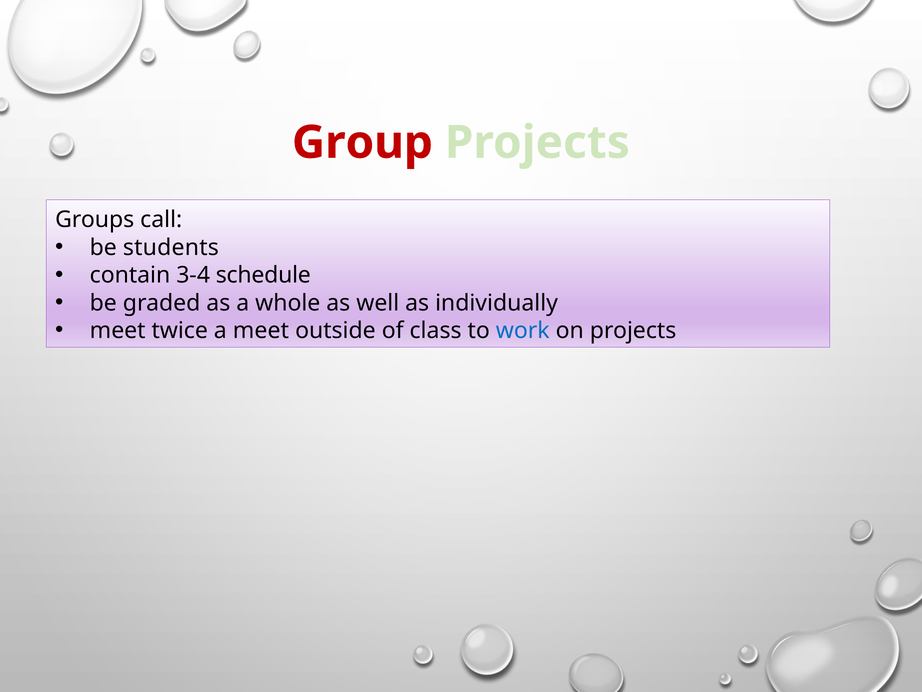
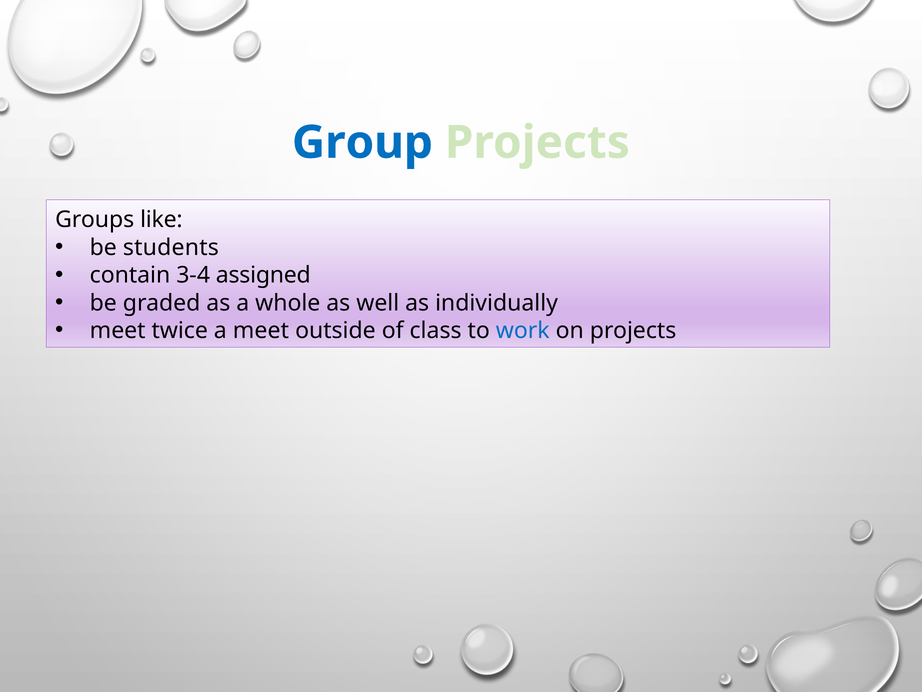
Group colour: red -> blue (362, 143)
call: call -> like (161, 220)
schedule: schedule -> assigned (263, 275)
